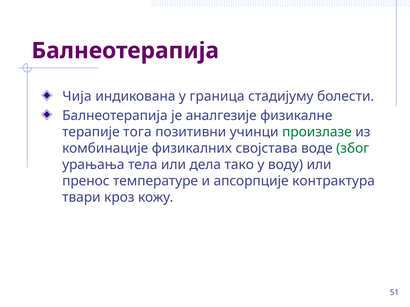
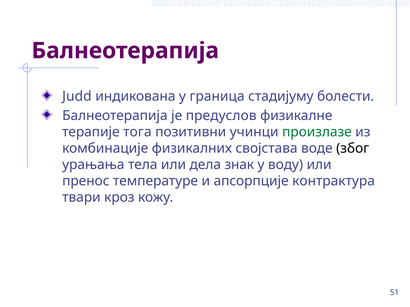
Чија: Чија -> Judd (77, 97)
аналгезије: аналгезије -> предуслов (221, 116)
због colour: green -> black (353, 149)
тако: тако -> знак (239, 165)
